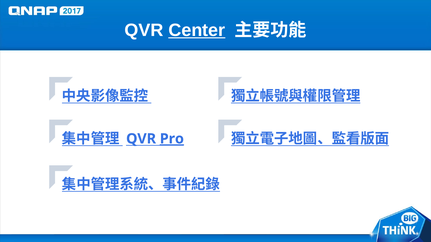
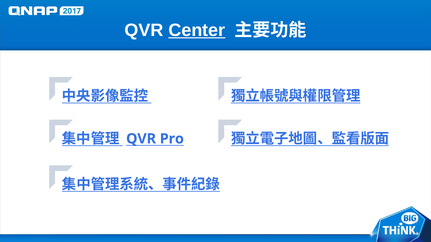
Pro underline: present -> none (172, 139)
